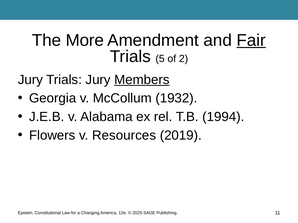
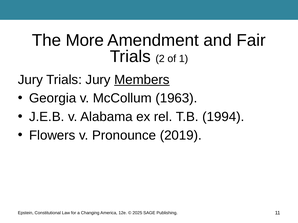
Fair underline: present -> none (251, 40)
5: 5 -> 2 (160, 59)
2: 2 -> 1 (184, 59)
1932: 1932 -> 1963 (176, 98)
Resources: Resources -> Pronounce (124, 136)
